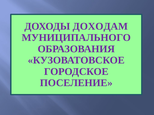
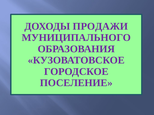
ДОХОДАМ: ДОХОДАМ -> ПРОДАЖИ (100, 26)
